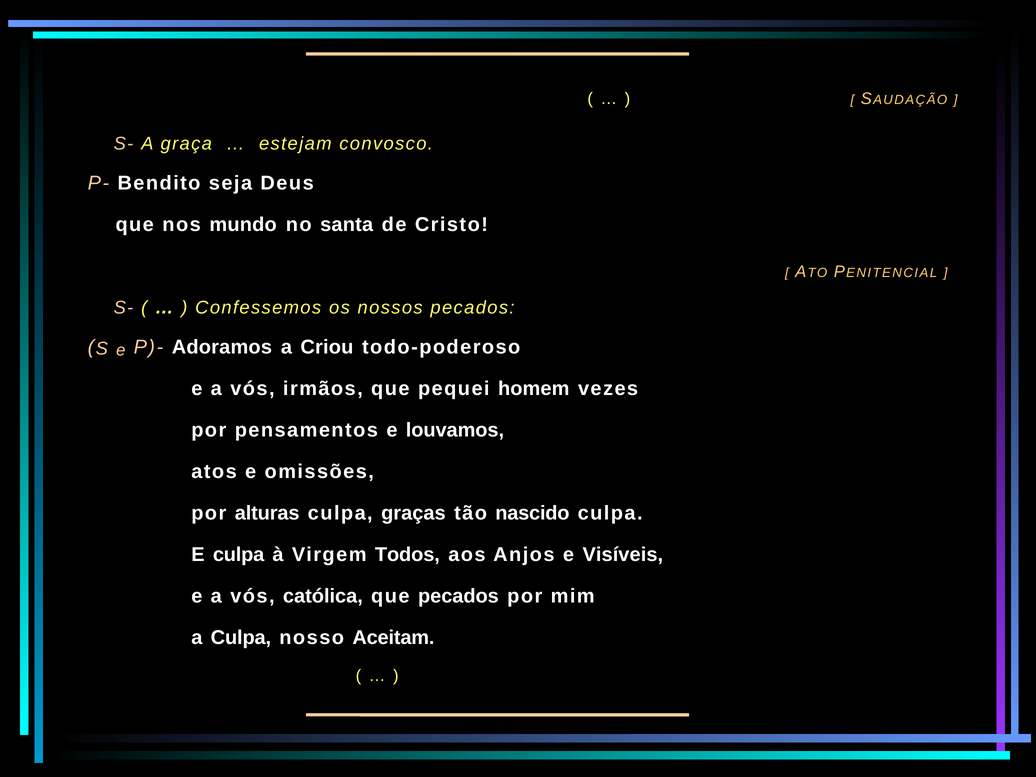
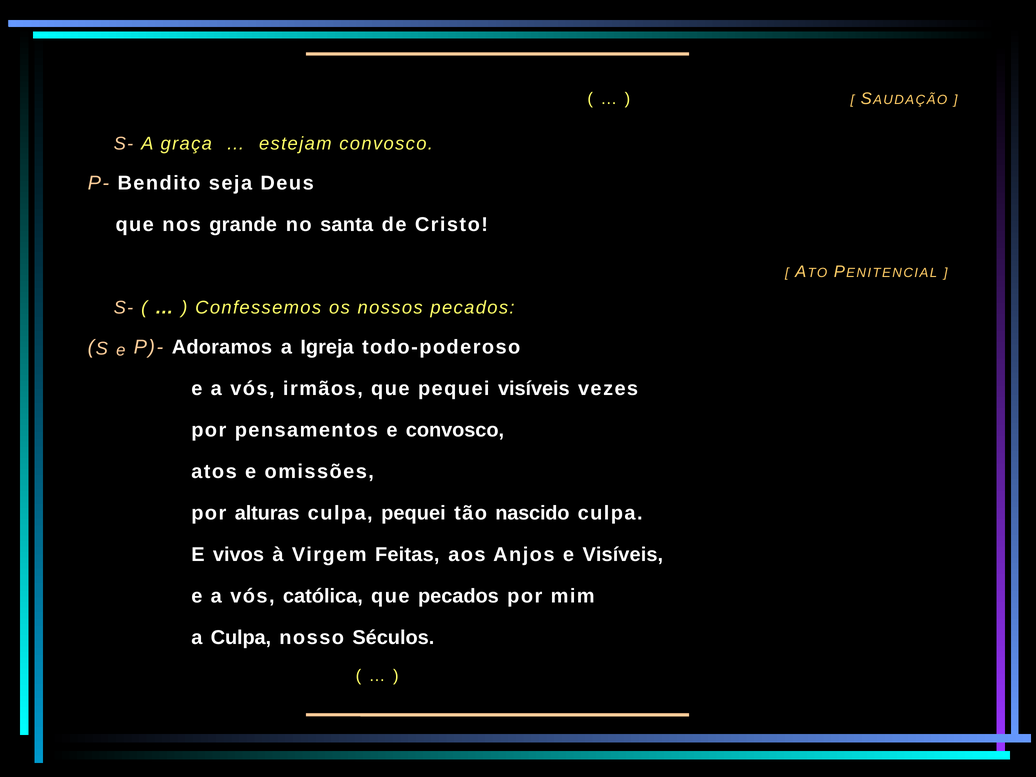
mundo: mundo -> grande (243, 225)
Criou: Criou -> Igreja (327, 347)
pequei homem: homem -> visíveis (534, 389)
e louvamos: louvamos -> convosco (455, 430)
culpa graças: graças -> pequei (413, 513)
E culpa: culpa -> vivos (238, 555)
Todos: Todos -> Feitas (407, 555)
Aceitam: Aceitam -> Séculos (393, 637)
